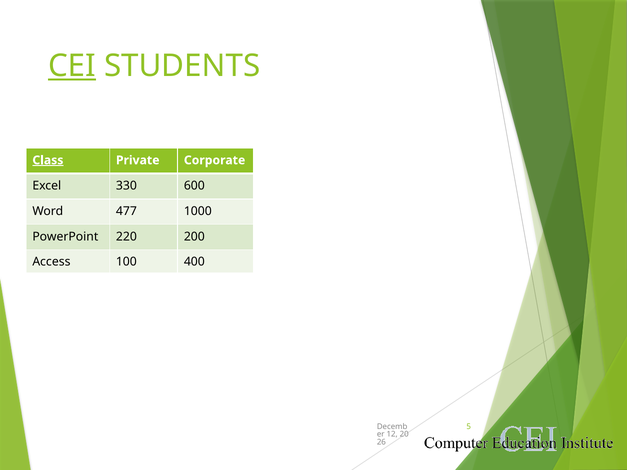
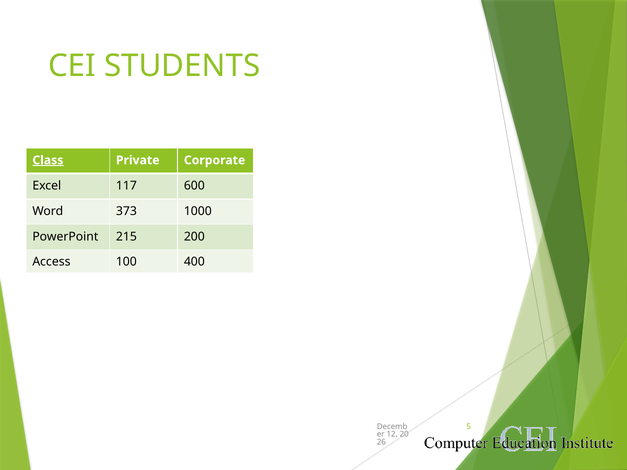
CEI underline: present -> none (72, 66)
330: 330 -> 117 (126, 186)
477: 477 -> 373 (126, 211)
220: 220 -> 215 (126, 237)
